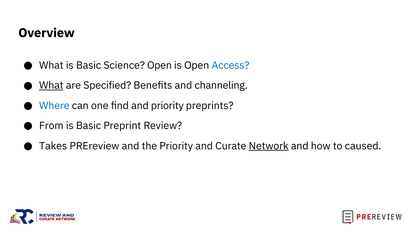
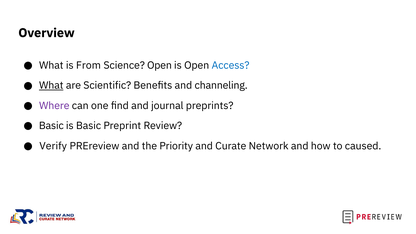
What is Basic: Basic -> From (88, 65)
Specified: Specified -> Scientific (107, 86)
Where colour: blue -> purple (54, 106)
and priority: priority -> journal (167, 106)
From: From -> Basic (51, 126)
Takes: Takes -> Verify (53, 146)
Network underline: present -> none (269, 146)
